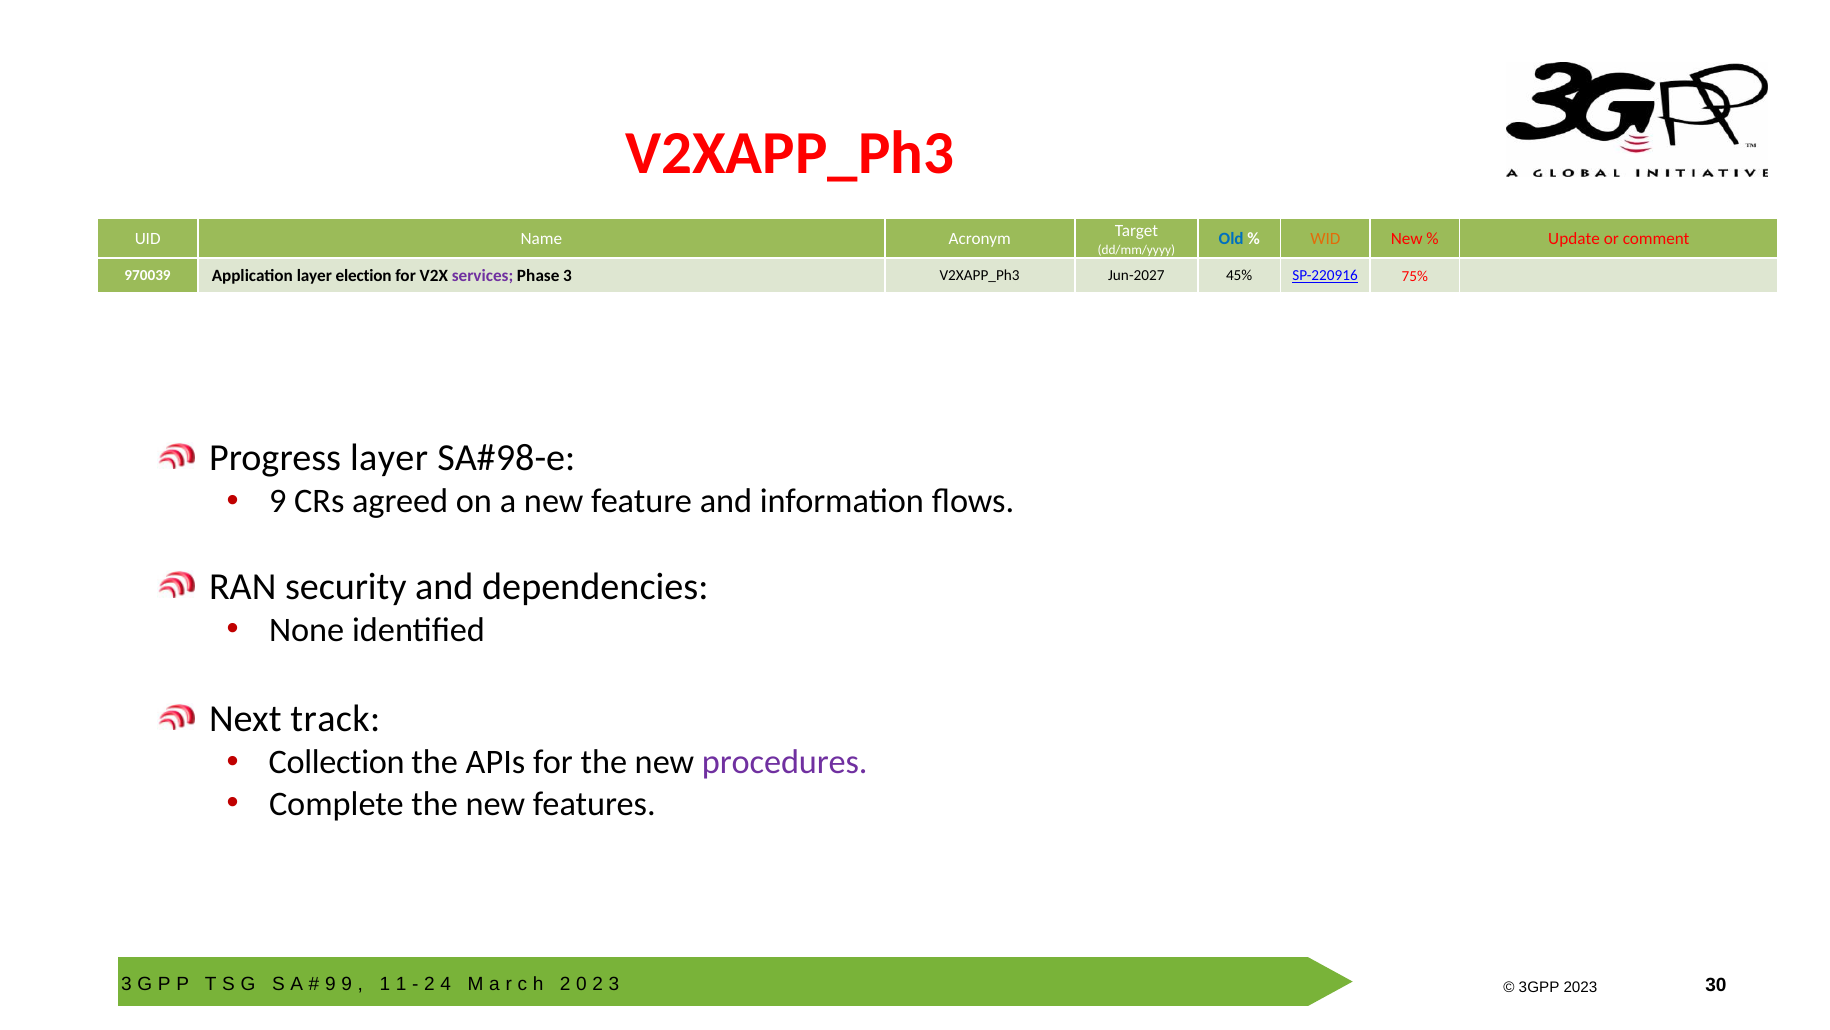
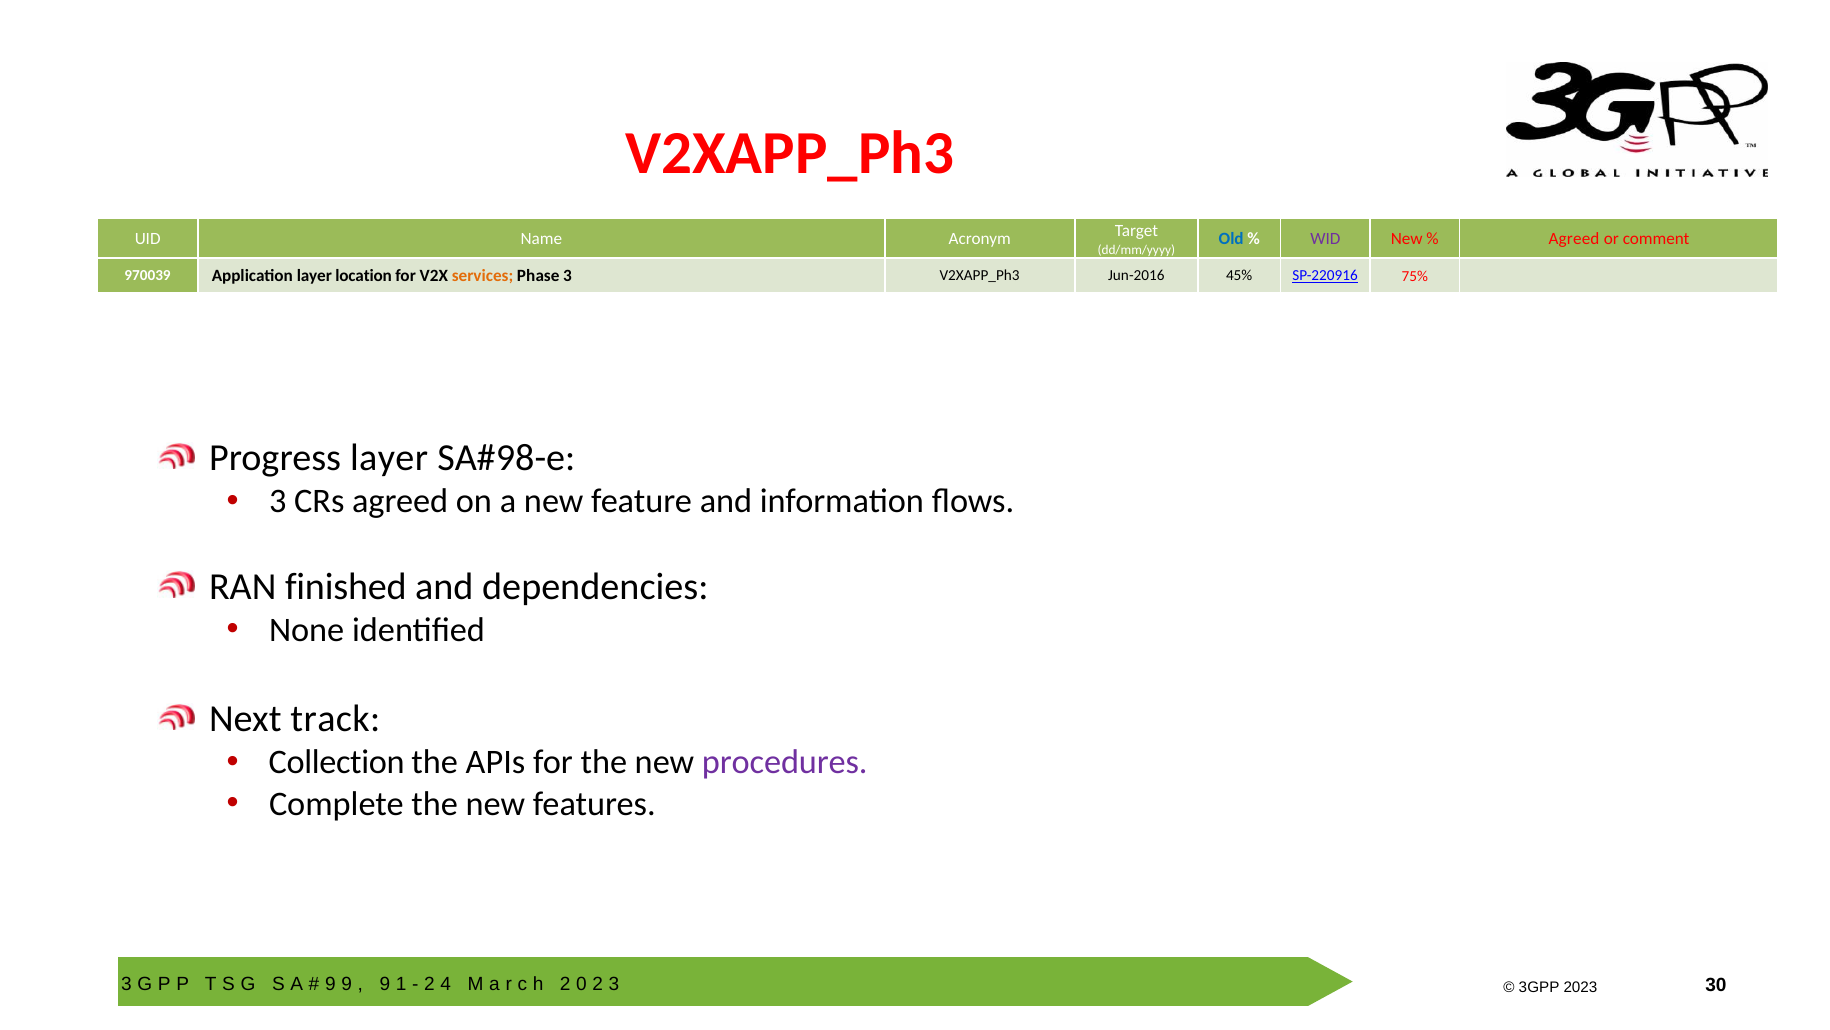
WID colour: orange -> purple (1325, 239)
Update: Update -> Agreed (1574, 239)
election: election -> location (364, 275)
services colour: purple -> orange (483, 275)
Jun-2027: Jun-2027 -> Jun-2016 (1136, 276)
9: 9 -> 3 (278, 501)
security: security -> finished (346, 586)
1: 1 -> 9 (385, 983)
